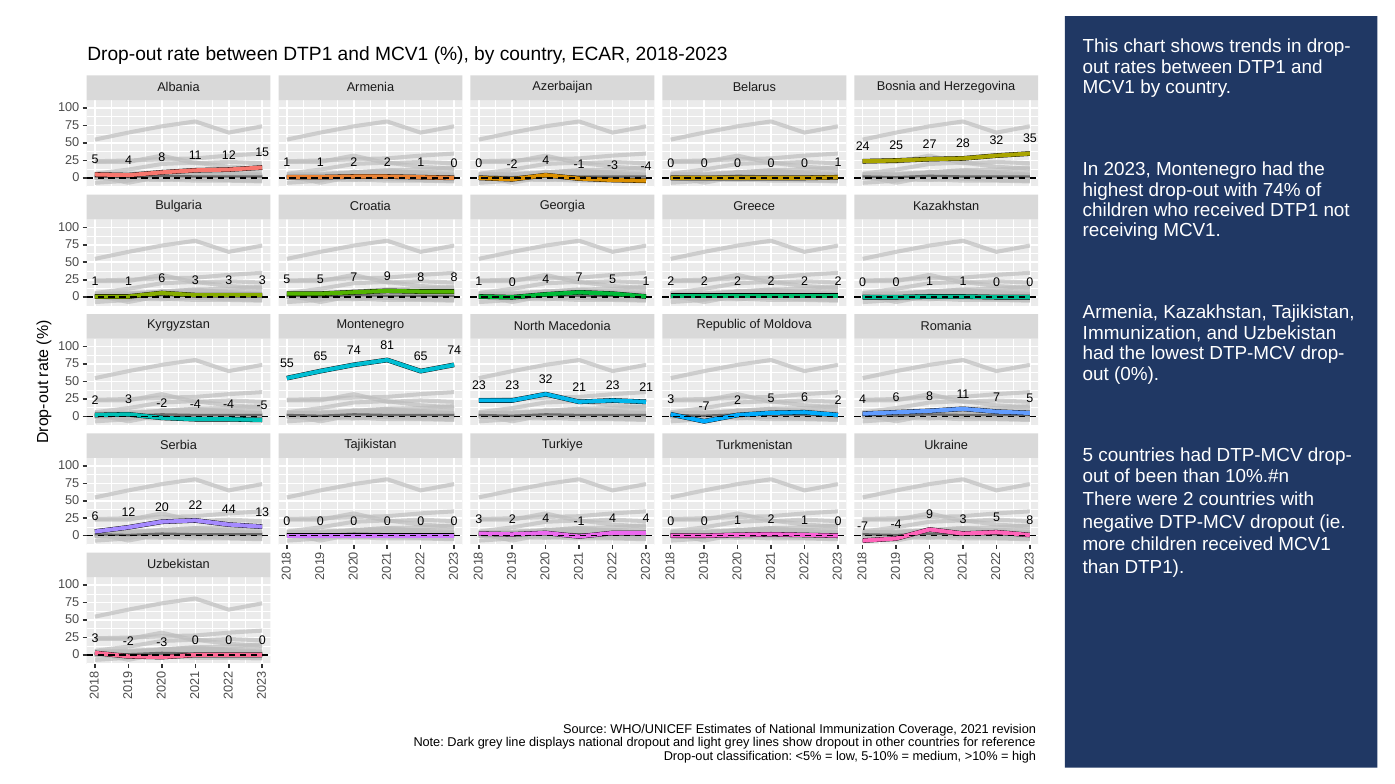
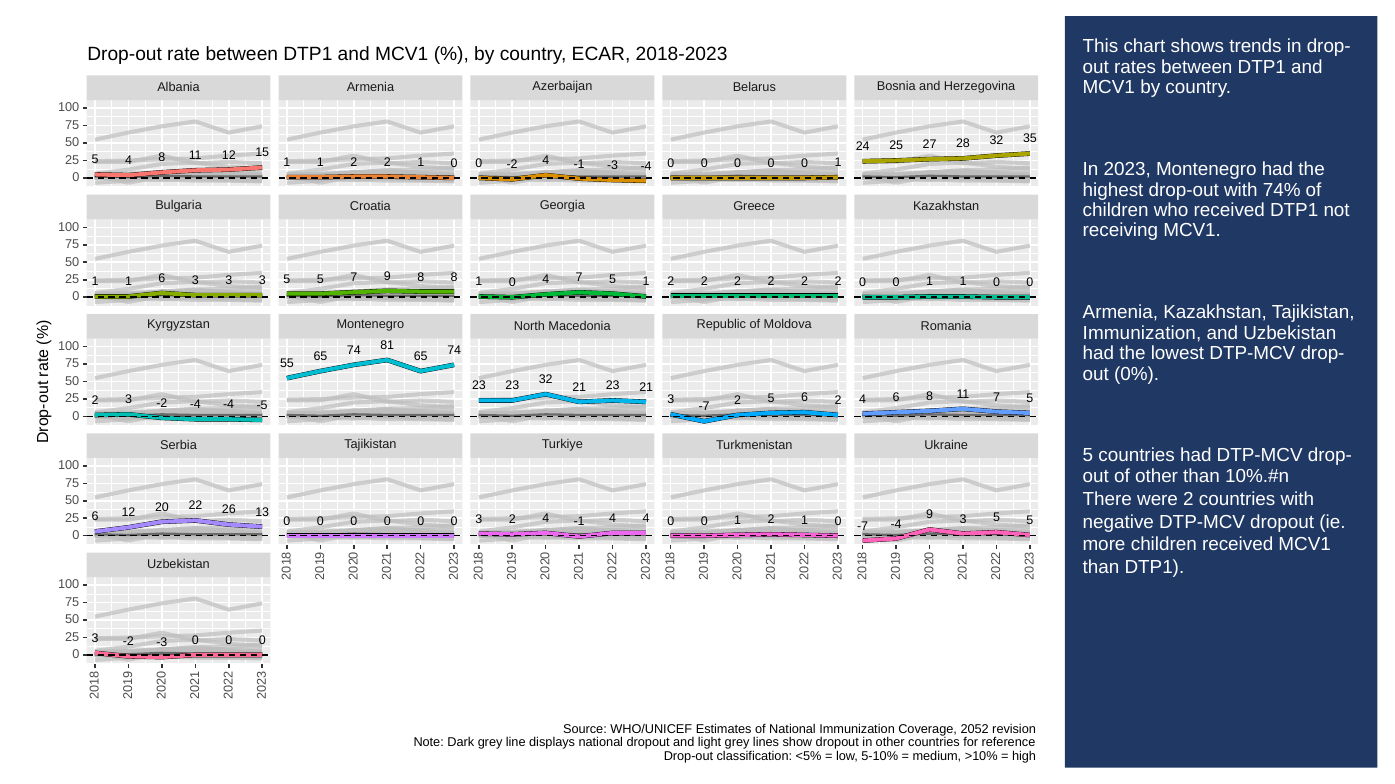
of been: been -> other (1157, 477)
3 5 8: 8 -> 5 (1030, 521)
44: 44 -> 26 (229, 510)
2021: 2021 -> 2052 (975, 730)
